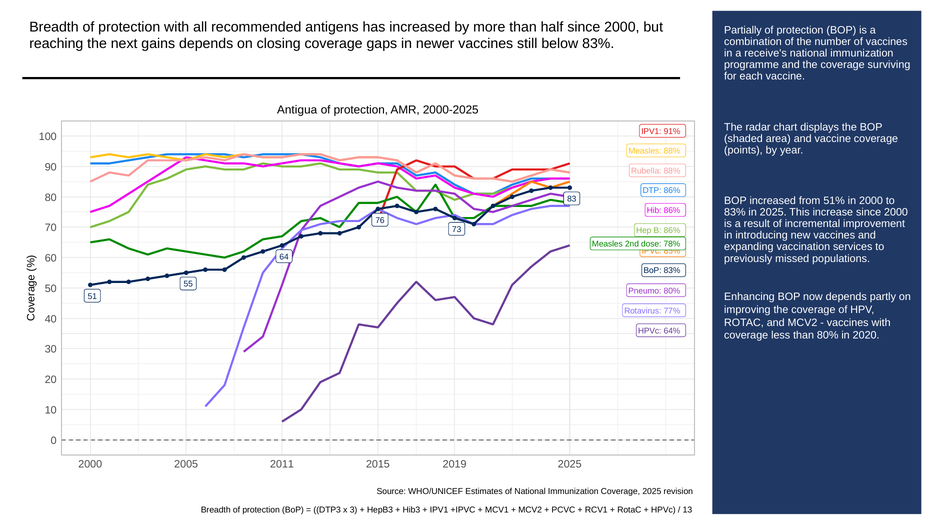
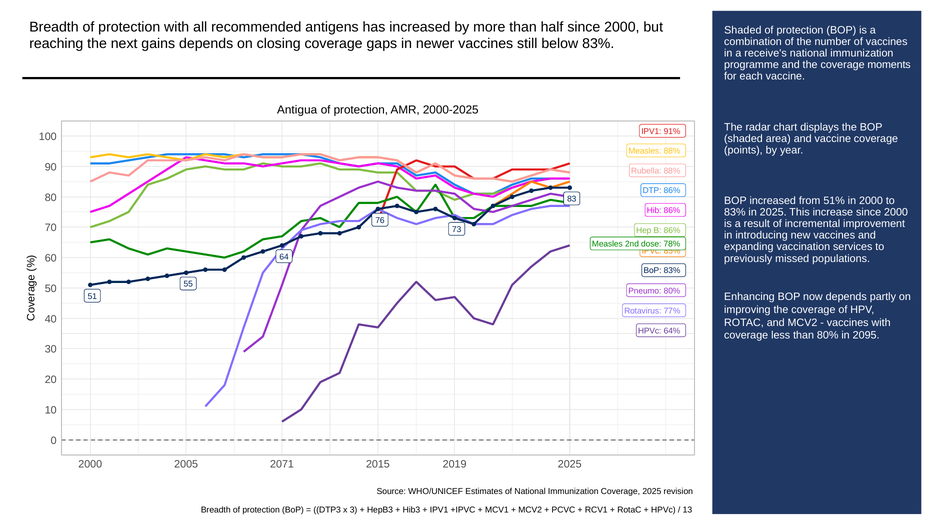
Partially: Partially -> Shaded (743, 30)
surviving: surviving -> moments (889, 65)
2020: 2020 -> 2095 (866, 335)
2011: 2011 -> 2071 (282, 464)
